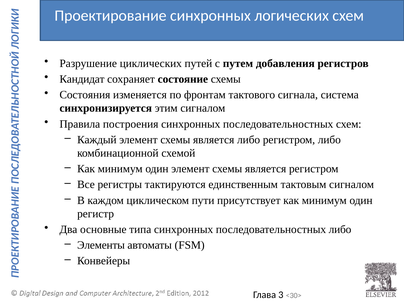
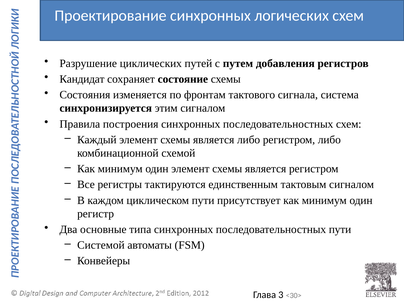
последовательностных либо: либо -> пути (340, 230)
Элементы: Элементы -> Системой (101, 245)
